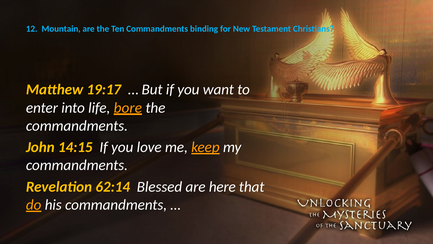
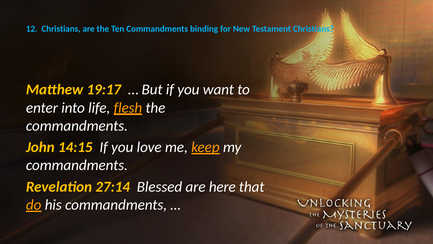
12 Mountain: Mountain -> Christians (61, 29)
bore: bore -> flesh (128, 108)
62:14: 62:14 -> 27:14 (113, 186)
